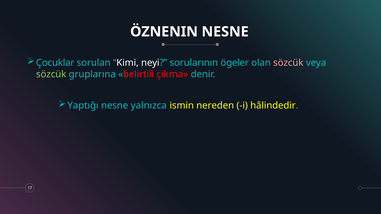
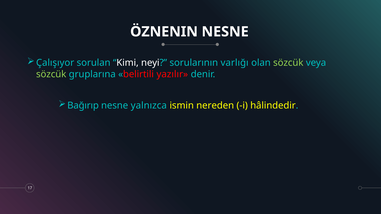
Çocuklar: Çocuklar -> Çalışıyor (55, 63)
ögeler: ögeler -> varlığı (235, 63)
sözcük colour: pink -> light green (288, 63)
çıkma: çıkma -> yazılır (172, 74)
Yaptığı: Yaptığı -> Bağırıp (83, 106)
